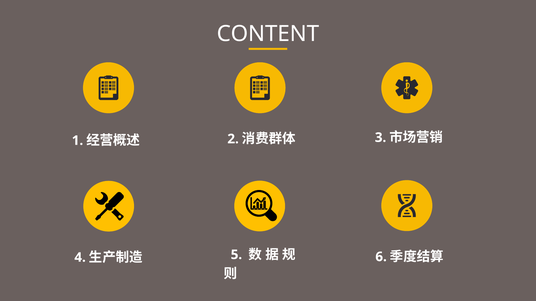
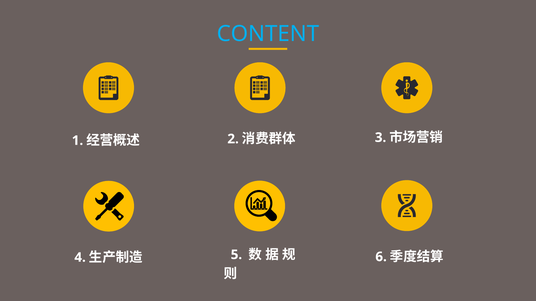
CONTENT colour: white -> light blue (268, 34)
